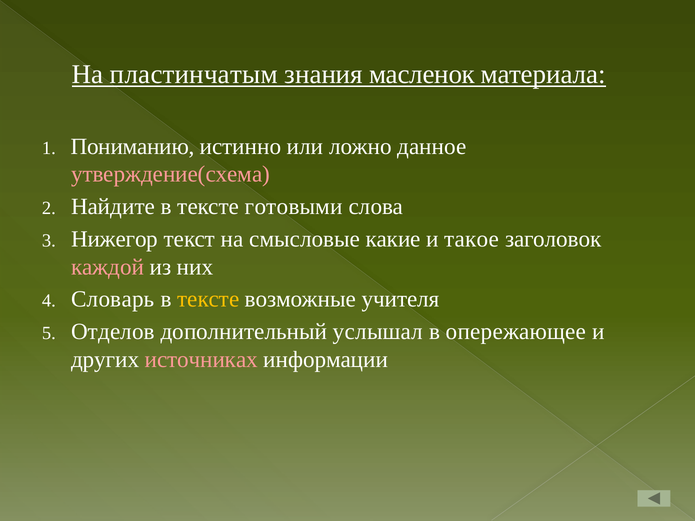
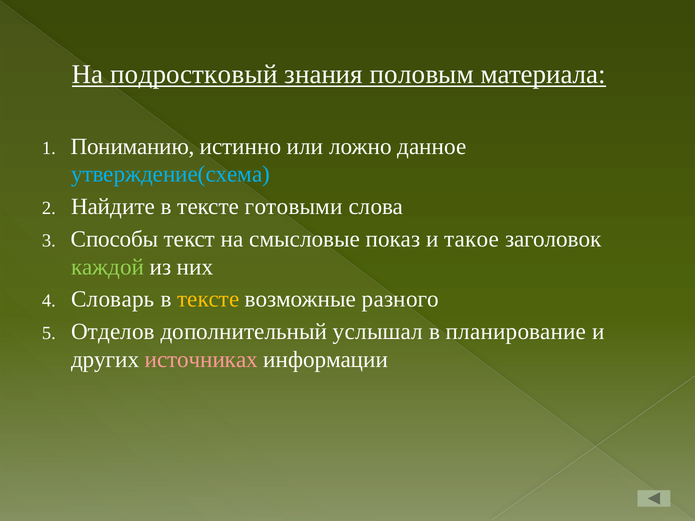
пластинчатым: пластинчатым -> подростковый (194, 74)
масленок: масленок -> половым (422, 74)
утверждение(схема colour: pink -> light blue (170, 174)
Нижегор: Нижегор -> Способы (115, 239)
какие: какие -> показ (393, 239)
каждой colour: pink -> light green (107, 267)
учителя: учителя -> разного (400, 299)
опережающее: опережающее -> планирование (516, 332)
